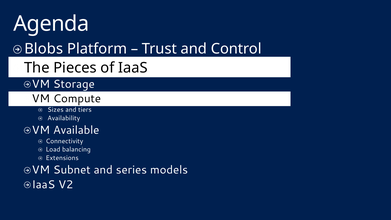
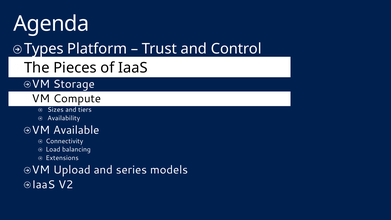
Blobs: Blobs -> Types (44, 49)
Subnet: Subnet -> Upload (72, 170)
